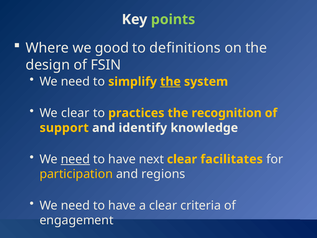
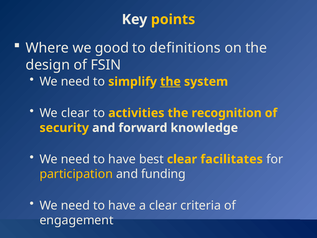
points colour: light green -> yellow (173, 19)
practices: practices -> activities (136, 113)
support: support -> security (64, 128)
identify: identify -> forward (143, 128)
need underline: present -> none (75, 159)
next: next -> best (151, 159)
regions: regions -> funding (163, 174)
